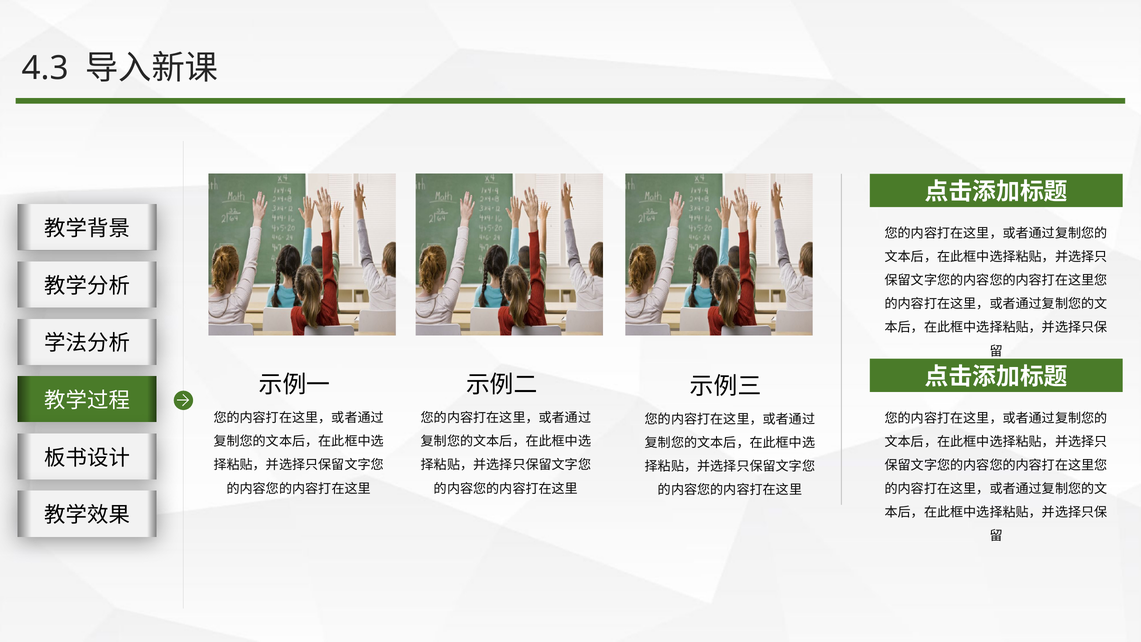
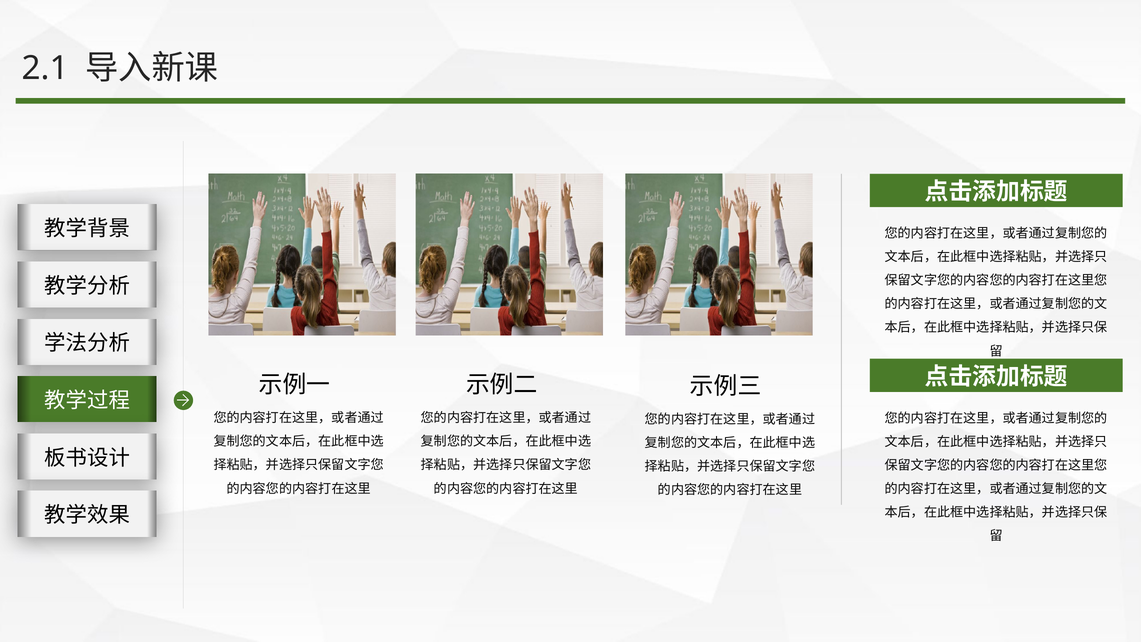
4.3: 4.3 -> 2.1 (45, 68)
